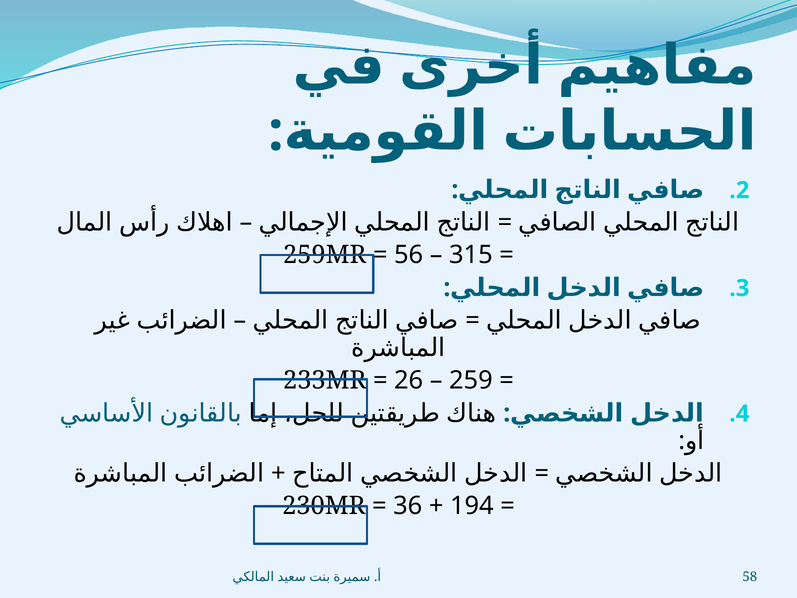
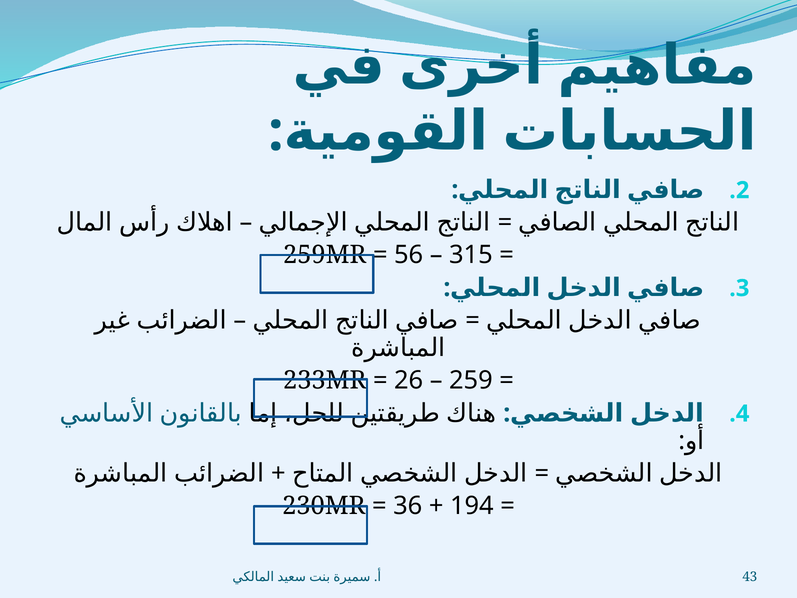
58: 58 -> 43 (750, 577)
